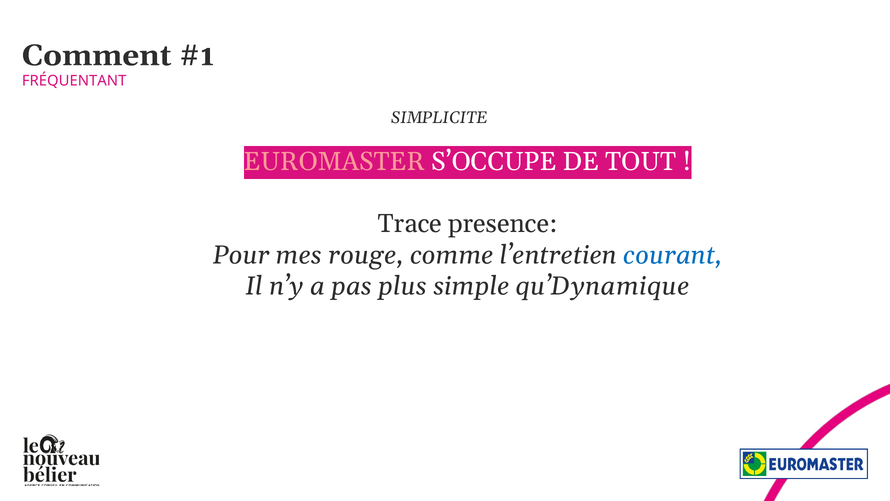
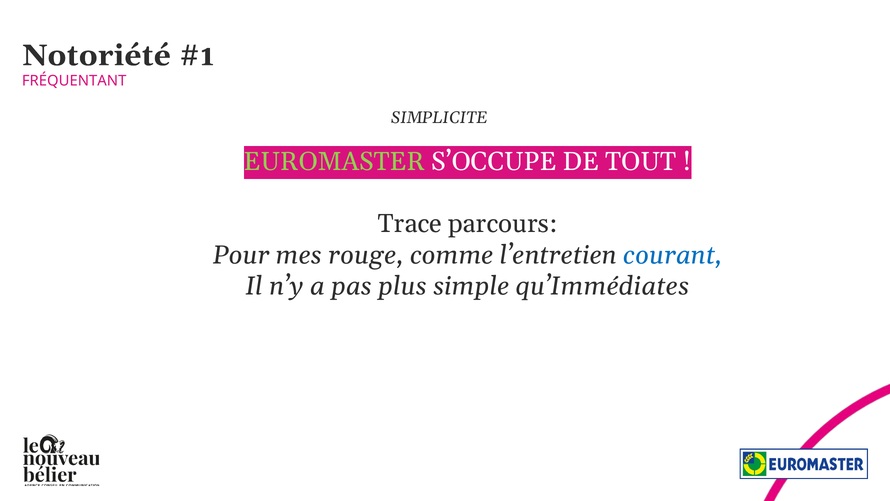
Comment: Comment -> Notoriété (97, 55)
EUROMASTER colour: pink -> light green (334, 161)
presence: presence -> parcours (503, 224)
qu’Dynamique: qu’Dynamique -> qu’Immédiates (603, 286)
